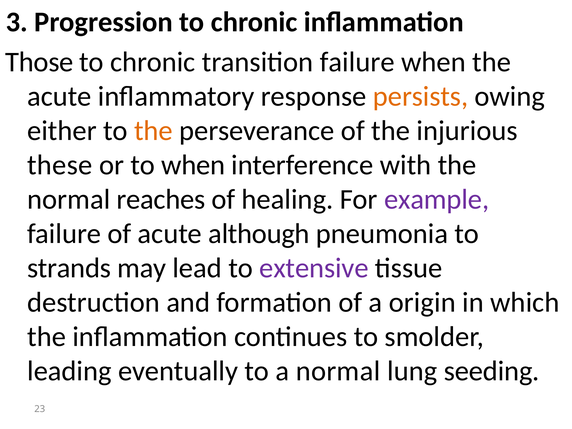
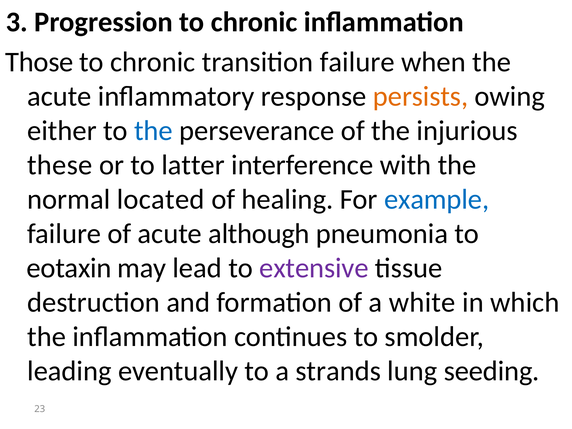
the colour: orange -> blue (153, 131)
to when: when -> latter (193, 165)
reaches: reaches -> located (161, 199)
example colour: purple -> blue (437, 199)
strands: strands -> eotaxin (69, 268)
origin: origin -> white (422, 302)
a normal: normal -> strands (338, 371)
